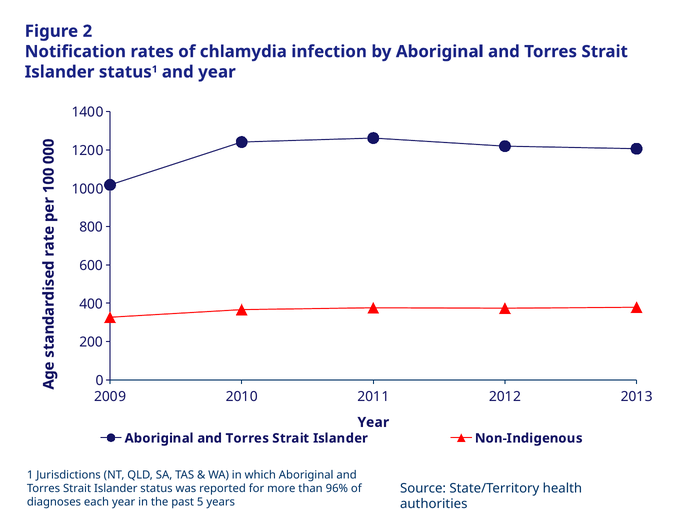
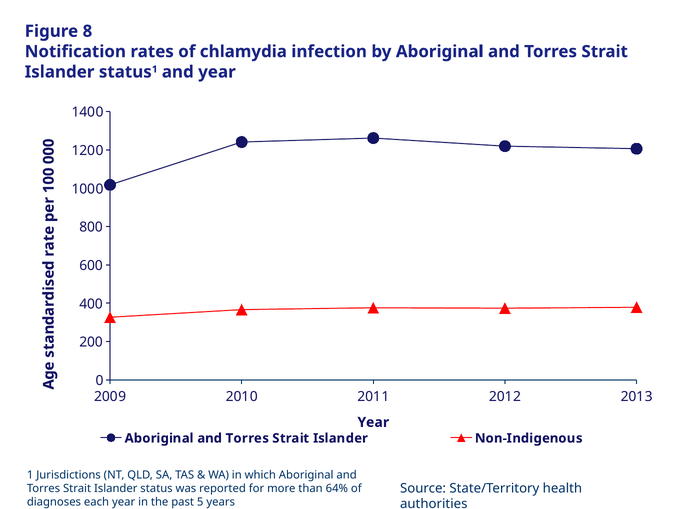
2: 2 -> 8 (87, 31)
96%: 96% -> 64% (337, 489)
